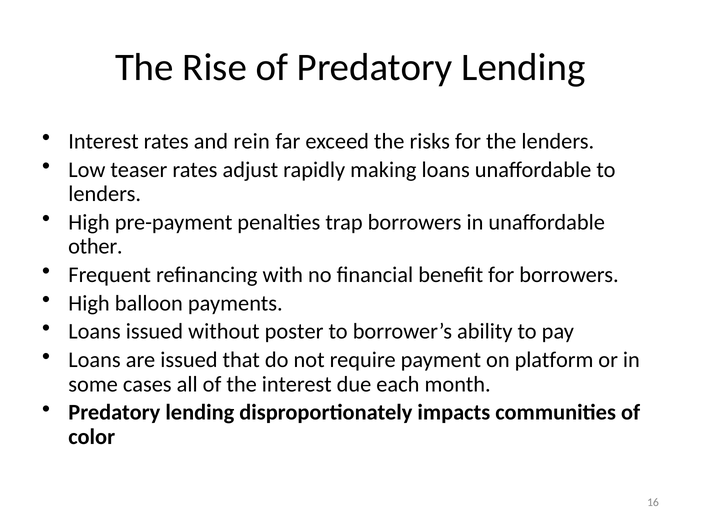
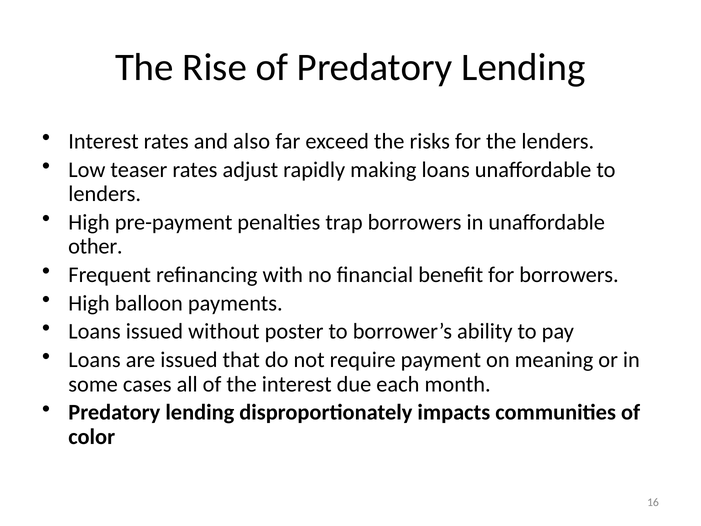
rein: rein -> also (252, 141)
platform: platform -> meaning (554, 360)
